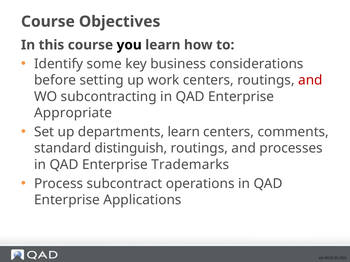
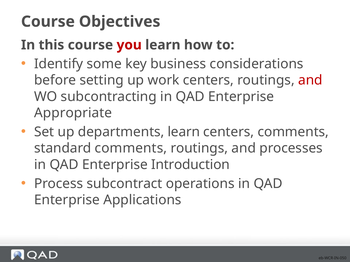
you colour: black -> red (129, 45)
standard distinguish: distinguish -> comments (131, 149)
Trademarks: Trademarks -> Introduction (190, 165)
